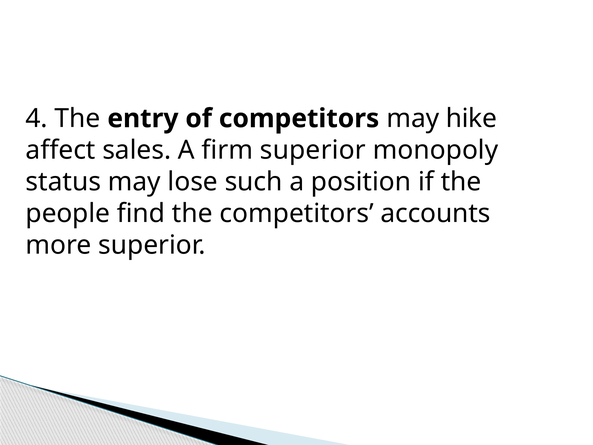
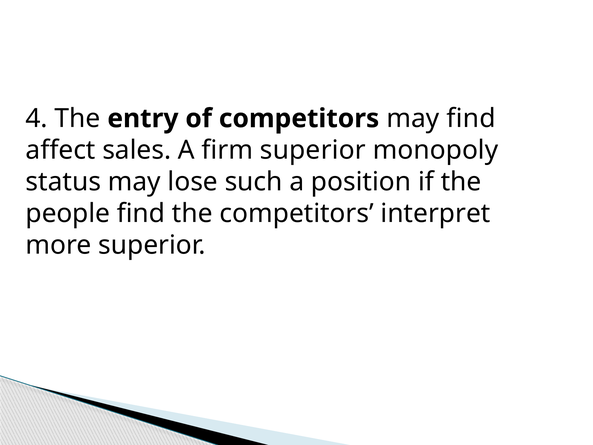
may hike: hike -> find (471, 118)
accounts: accounts -> interpret (435, 213)
